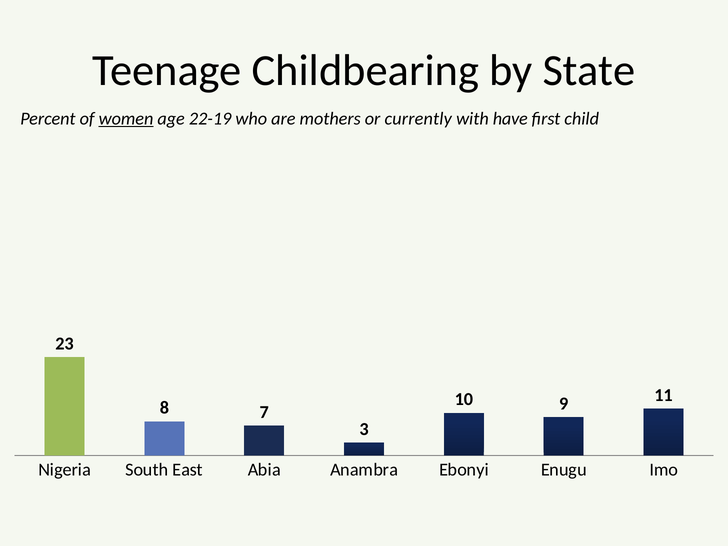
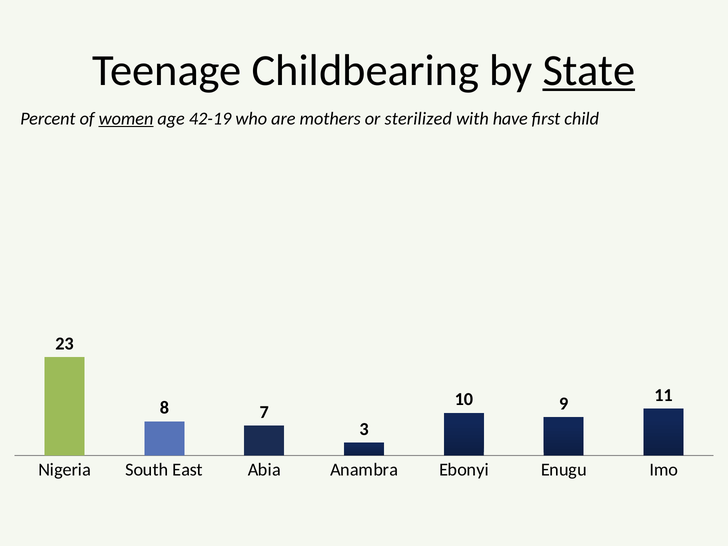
State underline: none -> present (589, 70)
22-19: 22-19 -> 42-19 (210, 119)
currently: currently -> sterilized (418, 119)
